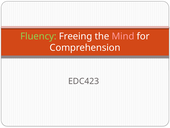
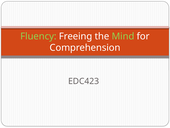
Mind colour: pink -> light green (123, 36)
